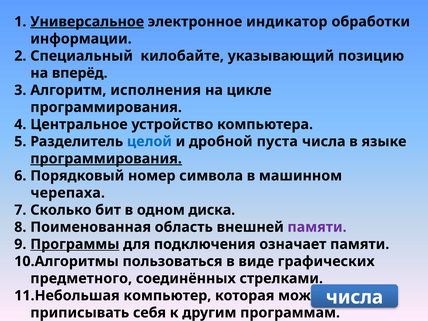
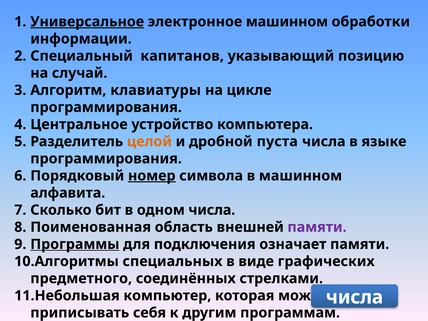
электронное индикатор: индикатор -> машинном (287, 22)
килобайте: килобайте -> капитанов (182, 56)
вперёд: вперёд -> случай (80, 73)
исполнения: исполнения -> клавиатуры (156, 90)
целой colour: blue -> orange (149, 142)
программирования underline: present -> none (106, 159)
номер underline: none -> present (152, 176)
черепаха: черепаха -> алфавита (68, 193)
одном диска: диска -> числа (212, 210)
пользоваться: пользоваться -> специальных (172, 261)
